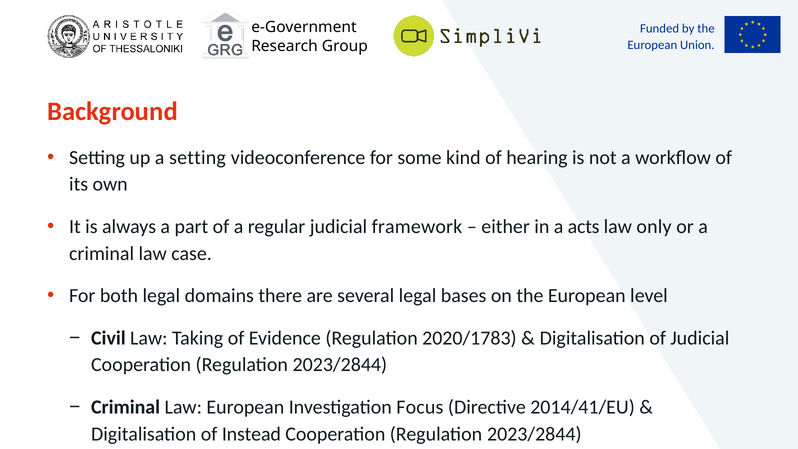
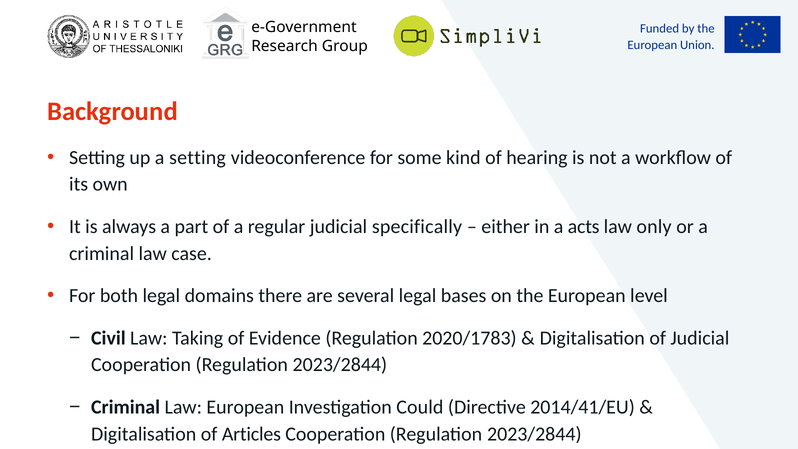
framework: framework -> specifically (417, 227)
Focus: Focus -> Could (420, 407)
Instead: Instead -> Articles (251, 434)
